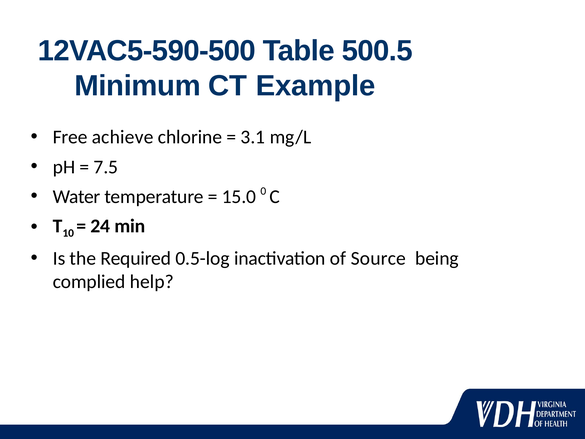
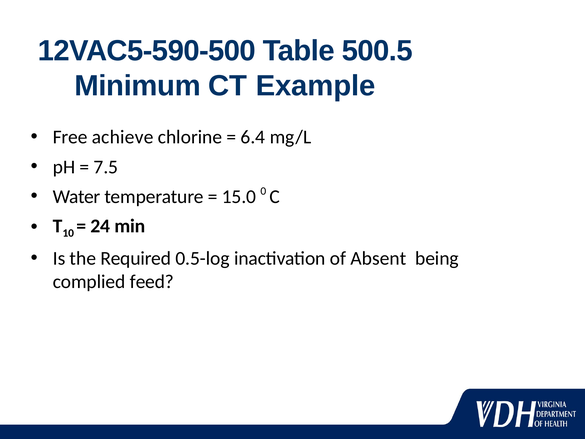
3.1: 3.1 -> 6.4 (253, 137)
Source: Source -> Absent (378, 258)
help: help -> feed (152, 282)
